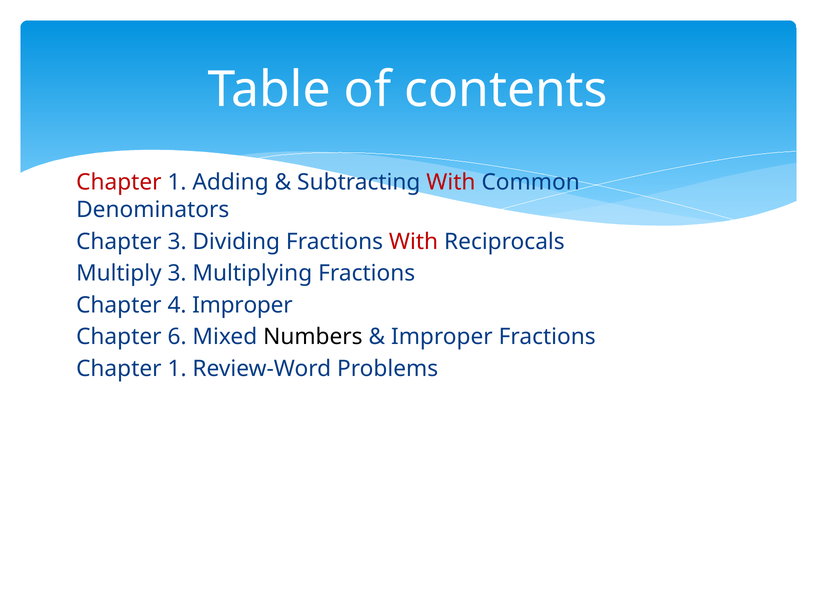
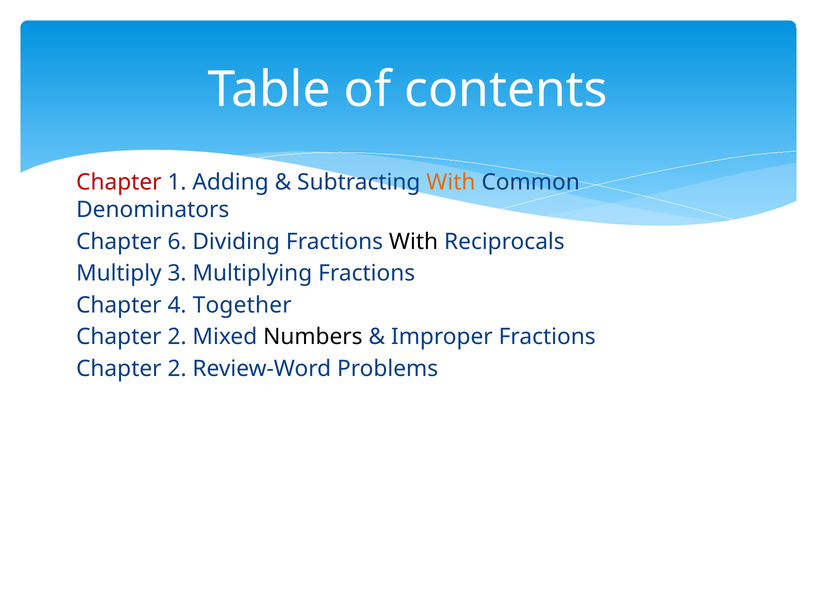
With colour: red -> orange (451, 183)
Chapter 3: 3 -> 6 (177, 242)
With colour: red -> black (414, 242)
4 Improper: Improper -> Together (242, 305)
6: 6 -> 2 (177, 337)
1: 1 -> 2 (177, 369)
